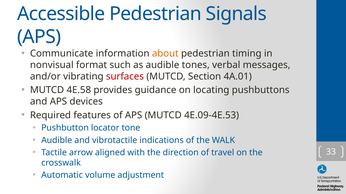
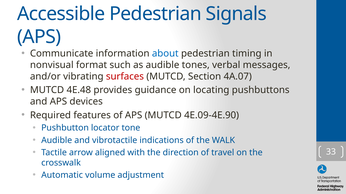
about colour: orange -> blue (165, 54)
4A.01: 4A.01 -> 4A.07 (238, 77)
4E.58: 4E.58 -> 4E.48 (79, 90)
4E.09-4E.53: 4E.09-4E.53 -> 4E.09-4E.90 (212, 116)
